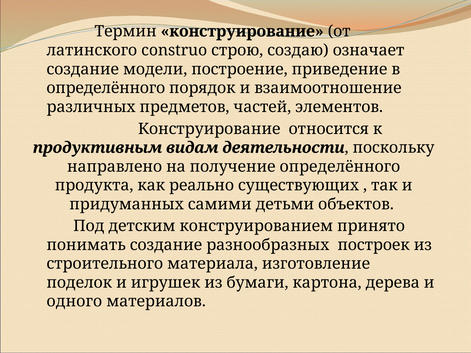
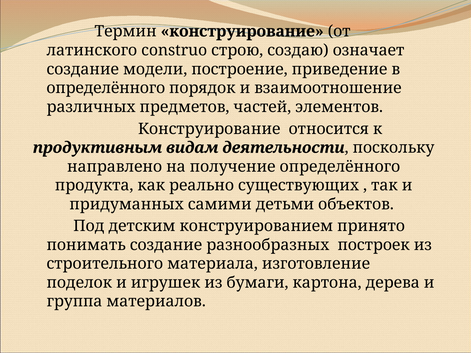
одного: одного -> группа (74, 302)
